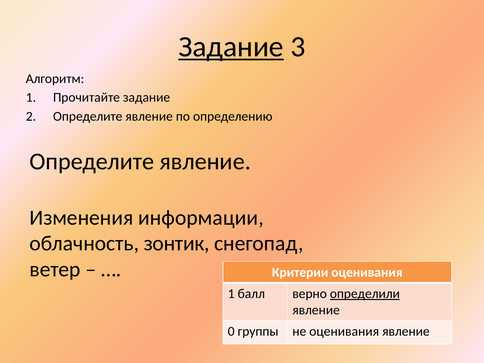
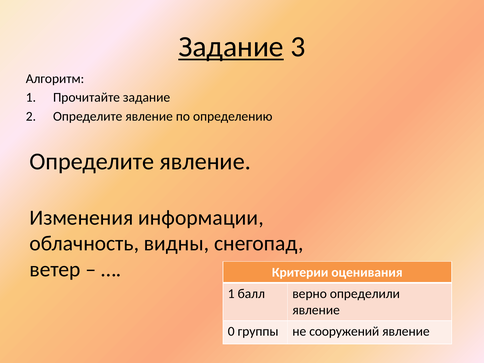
зонтик: зонтик -> видны (177, 243)
определили underline: present -> none (365, 294)
не оценивания: оценивания -> сооружений (344, 331)
